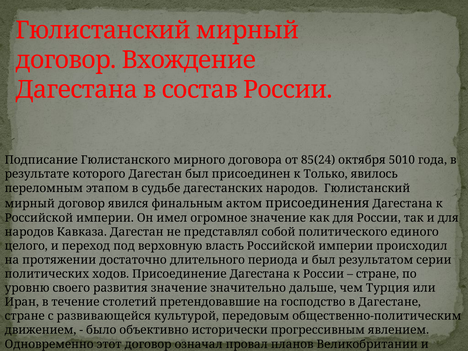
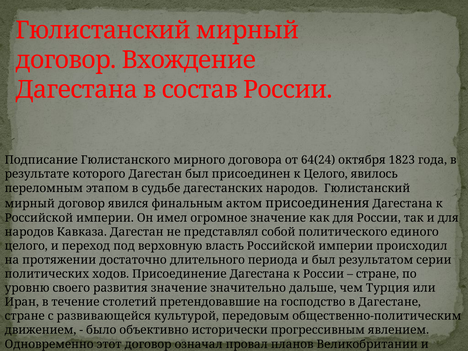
85(24: 85(24 -> 64(24 (318, 160)
5010: 5010 -> 1823 (402, 160)
к Только: Только -> Целого (326, 174)
